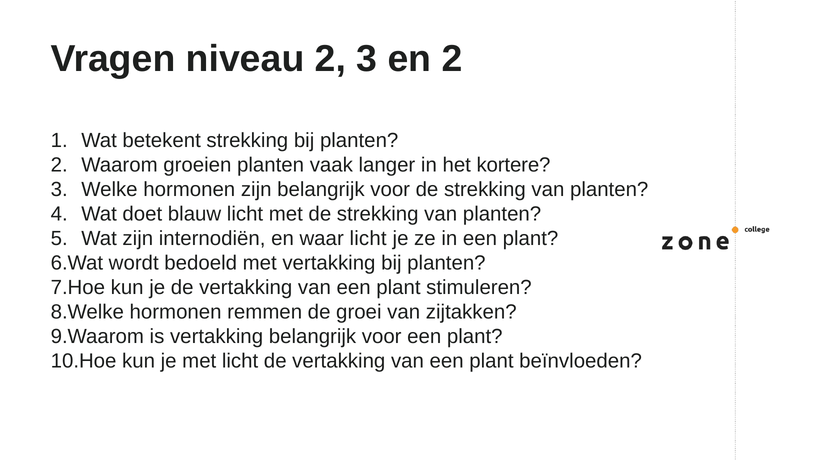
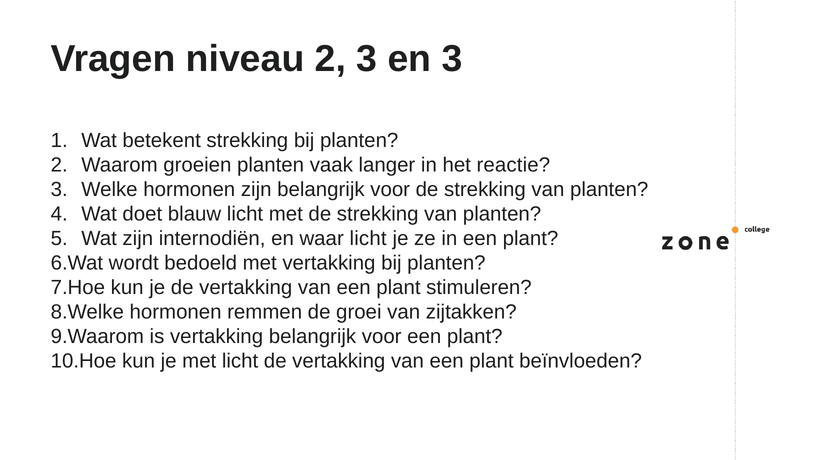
en 2: 2 -> 3 (452, 59)
kortere: kortere -> reactie (513, 165)
